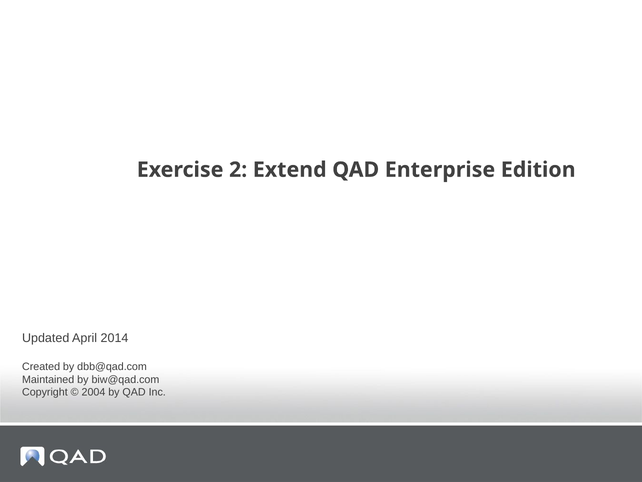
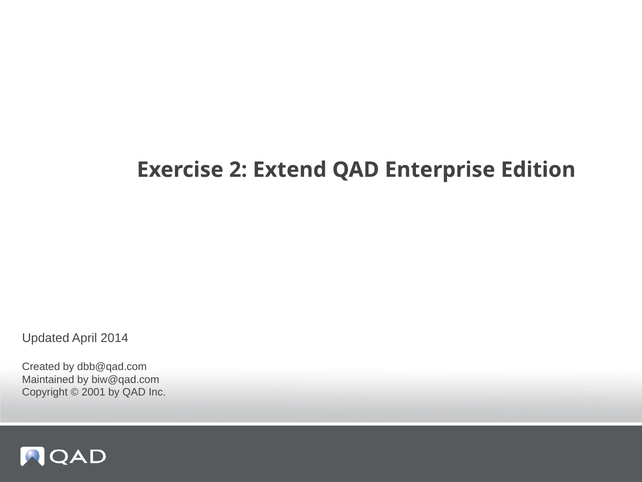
2004: 2004 -> 2001 (93, 392)
